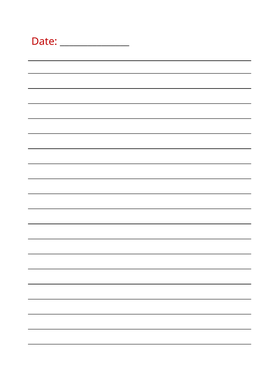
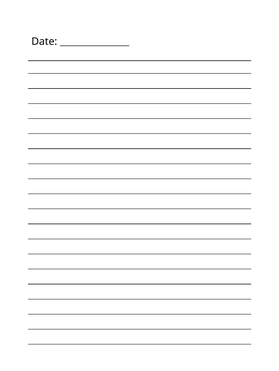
Date colour: red -> black (44, 42)
